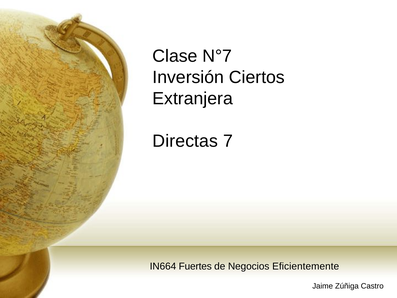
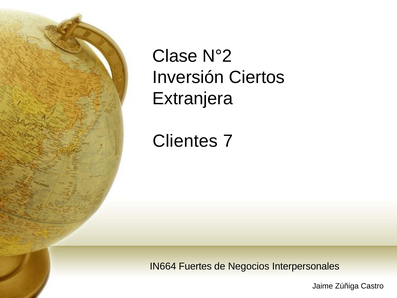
N°7: N°7 -> N°2 (217, 56)
Directas: Directas -> Clientes (185, 141)
Eficientemente: Eficientemente -> Interpersonales (306, 266)
